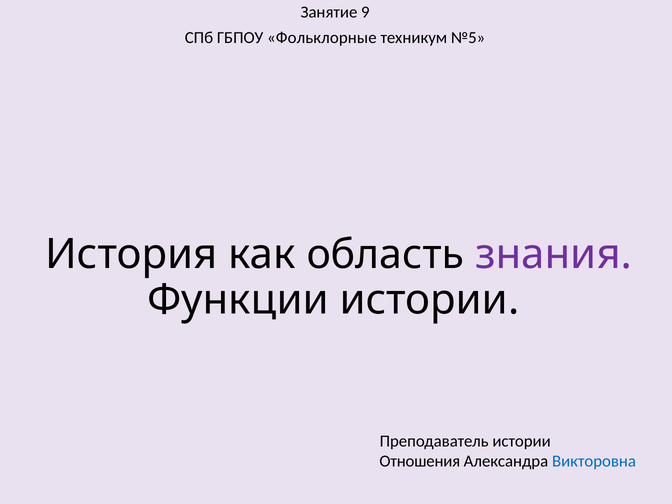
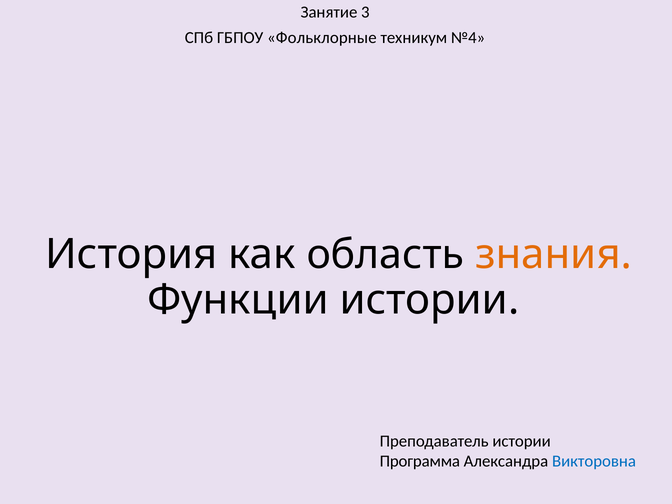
9: 9 -> 3 (365, 12)
№5: №5 -> №4 (468, 38)
знания colour: purple -> orange (554, 254)
Отношения: Отношения -> Программа (420, 461)
